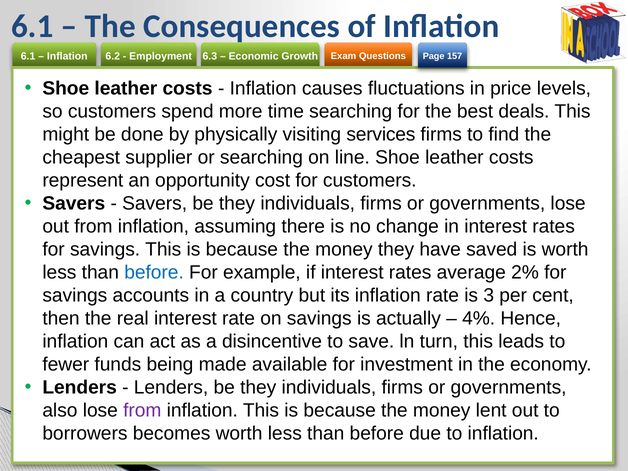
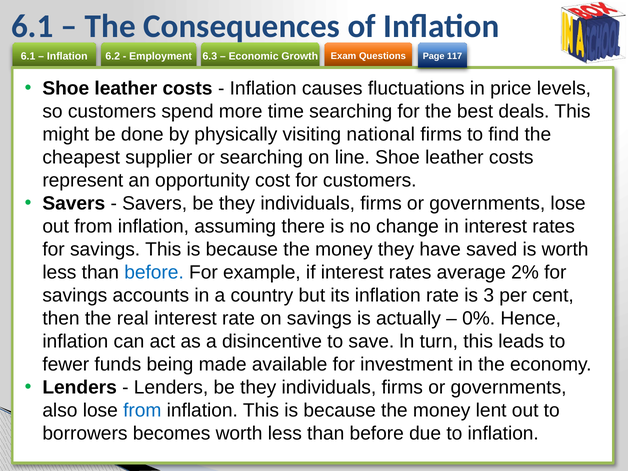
157: 157 -> 117 (455, 56)
services: services -> national (381, 134)
4%: 4% -> 0% (479, 318)
from colour: purple -> blue (142, 410)
